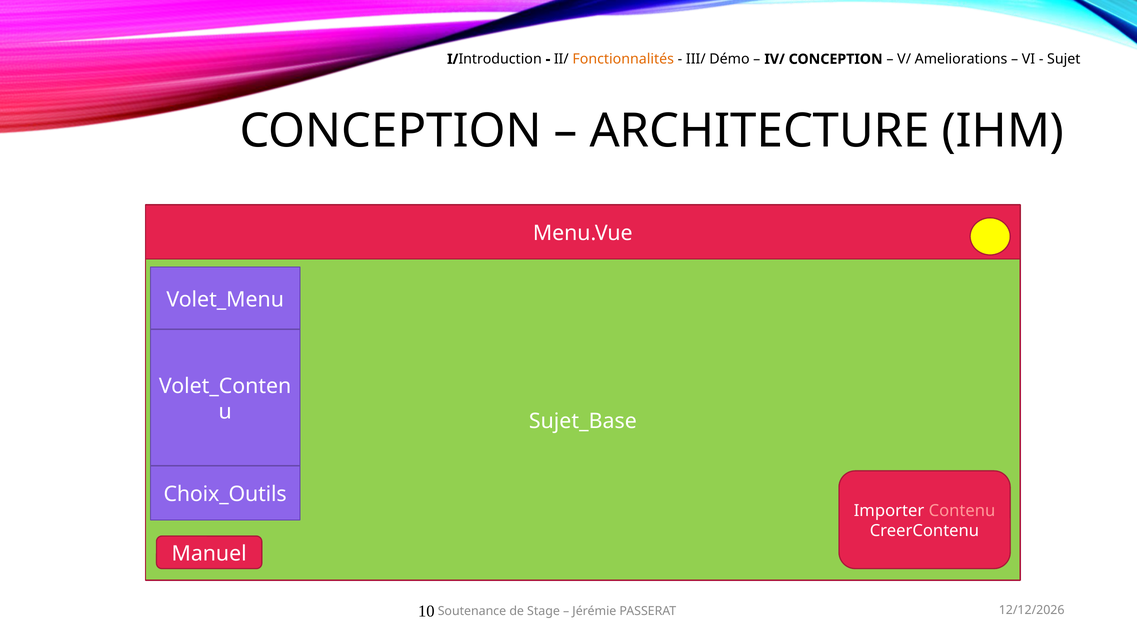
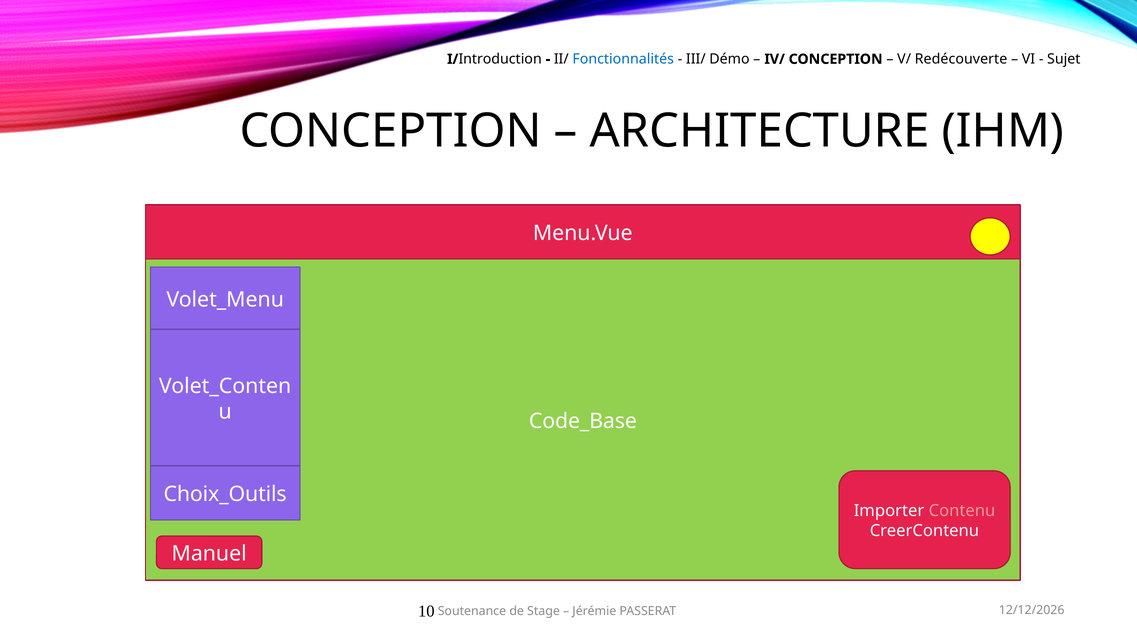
Fonctionnalités colour: orange -> blue (623, 59)
Ameliorations: Ameliorations -> Redécouverte (961, 59)
Sujet_Base: Sujet_Base -> Code_Base (583, 421)
